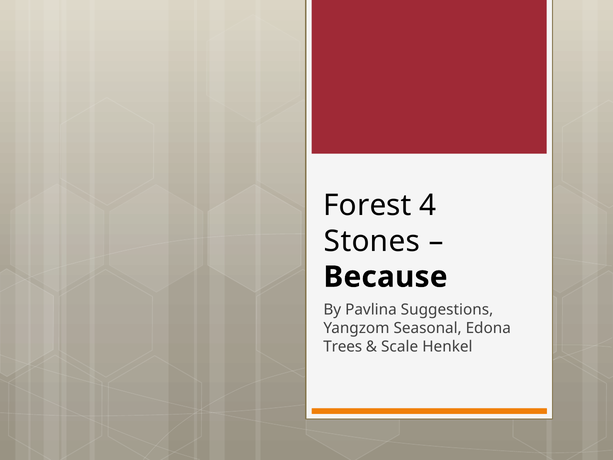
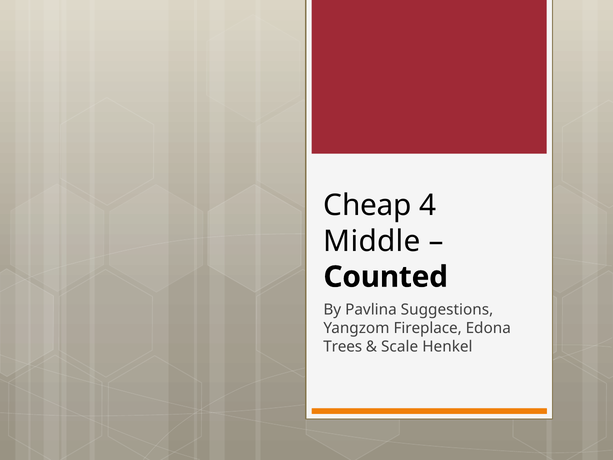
Forest: Forest -> Cheap (368, 205)
Stones: Stones -> Middle (372, 241)
Because: Because -> Counted (386, 277)
Seasonal: Seasonal -> Fireplace (428, 328)
